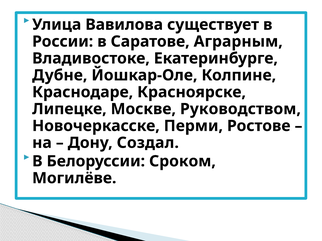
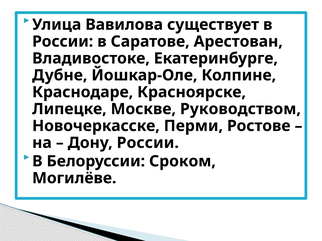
Аграрным: Аграрным -> Арестован (238, 42)
Дону Создал: Создал -> России (148, 143)
